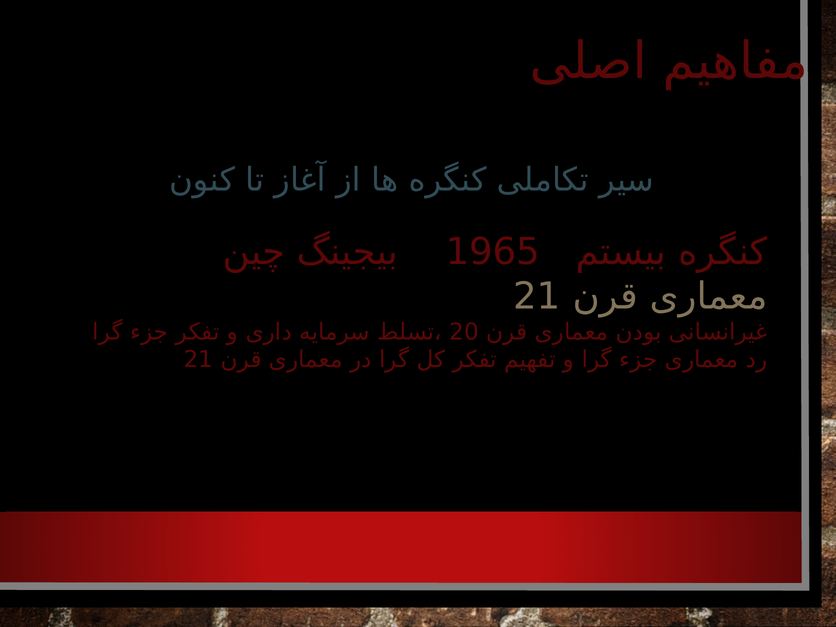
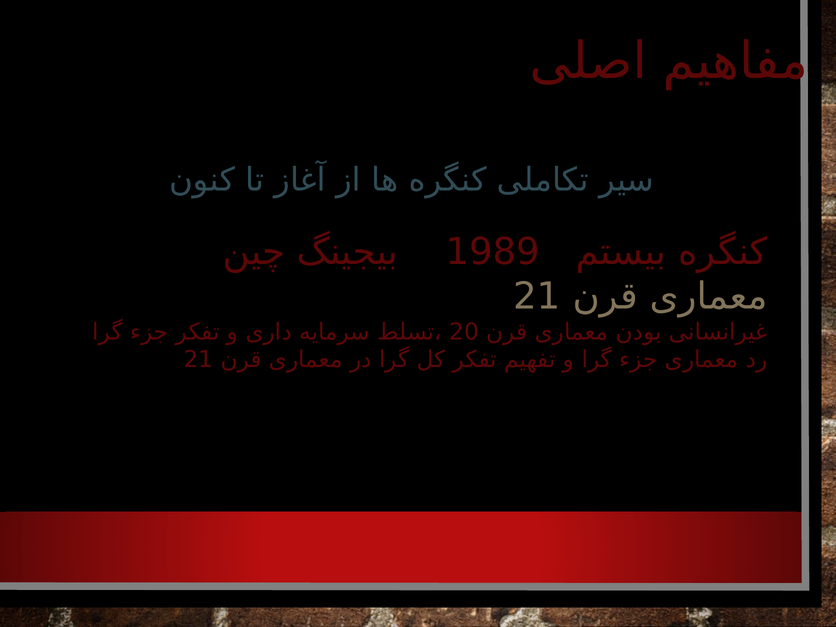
1965: 1965 -> 1989 (493, 252)
